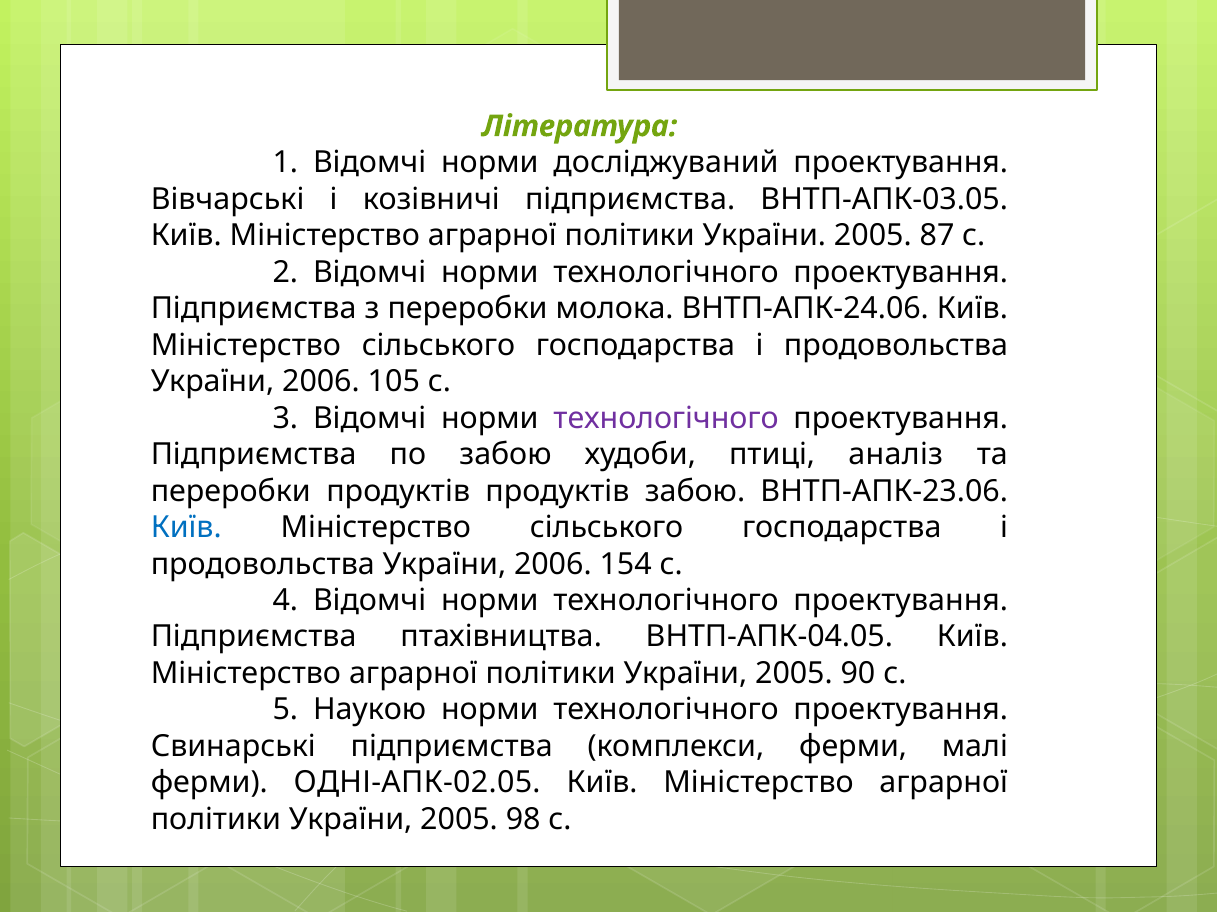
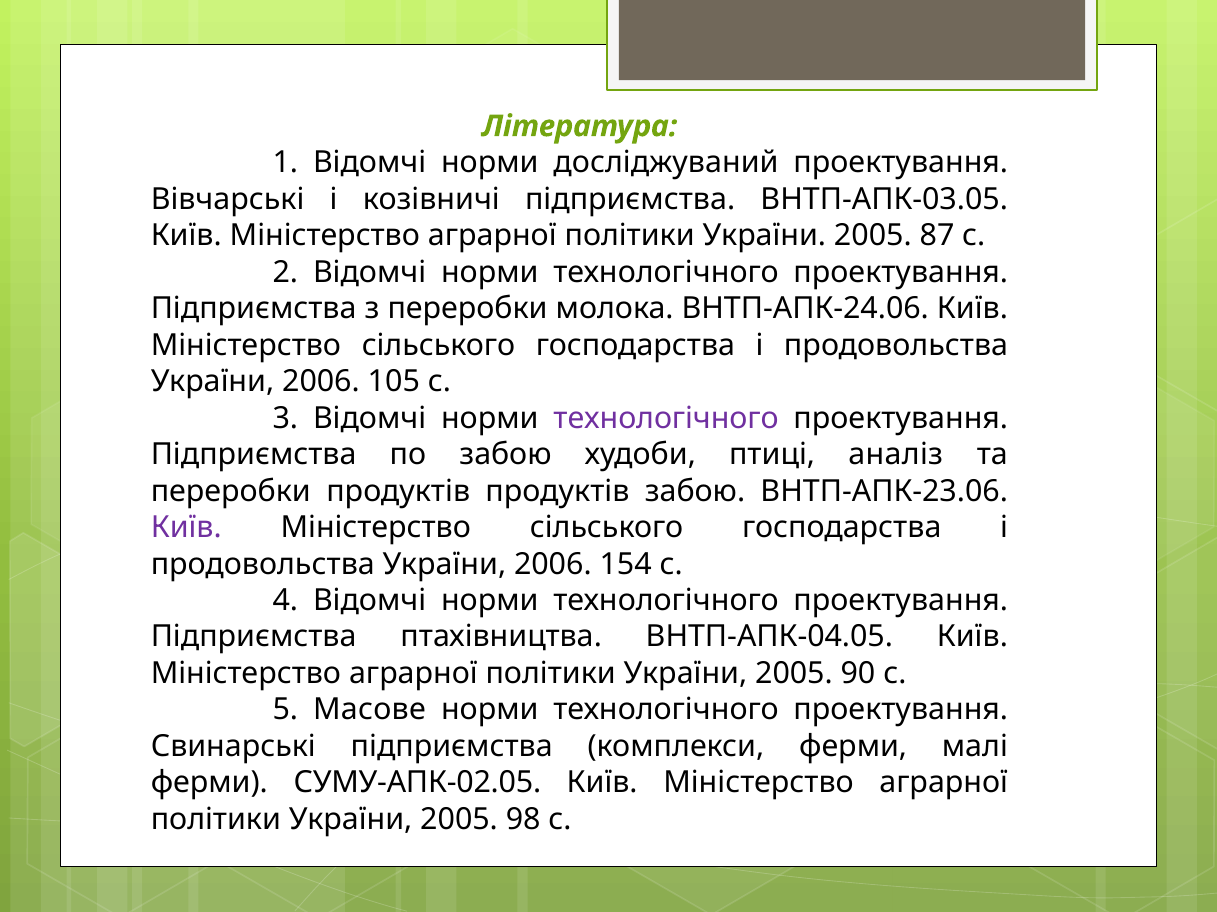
Київ colour: blue -> purple (186, 528)
Наукою: Наукою -> Масове (369, 710)
ОДНІ-АПК-02.05: ОДНІ-АПК-02.05 -> СУМУ-АПК-02.05 (417, 784)
